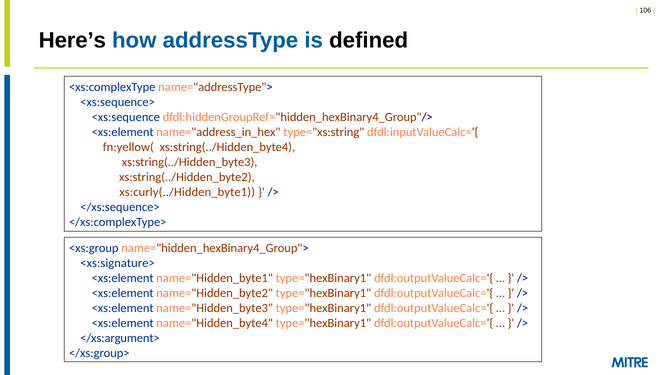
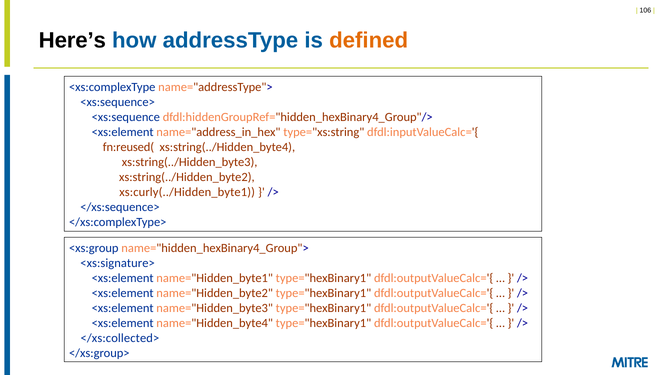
defined colour: black -> orange (369, 40)
fn:yellow(: fn:yellow( -> fn:reused( (128, 147)
</xs:argument>: </xs:argument> -> </xs:collected> (120, 338)
